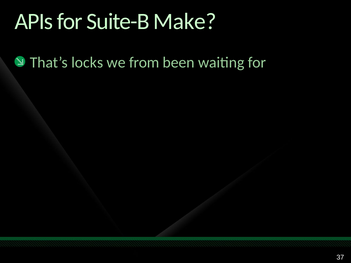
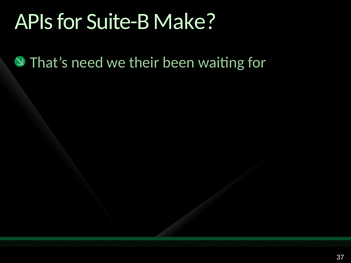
locks: locks -> need (87, 63)
from: from -> their (144, 63)
